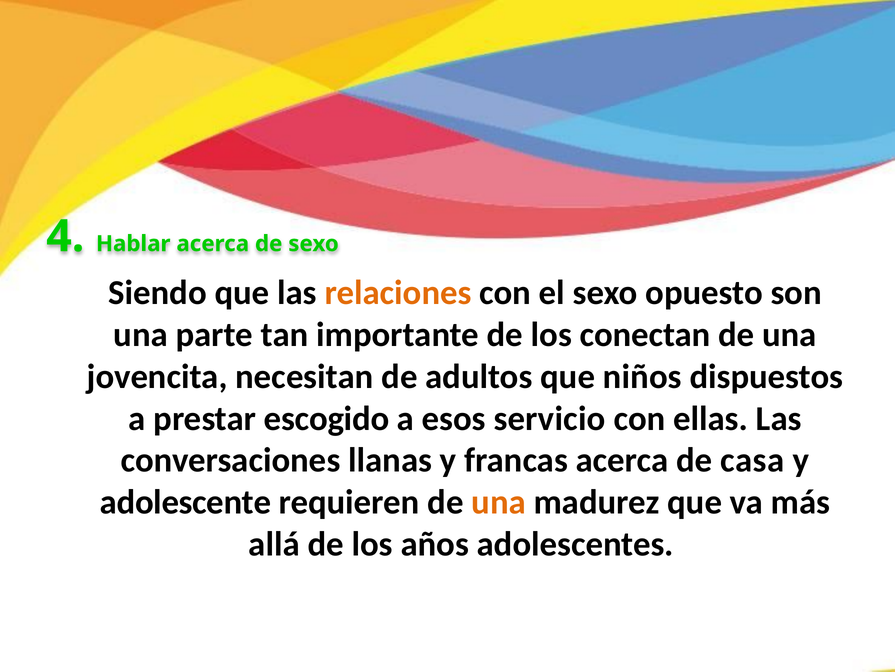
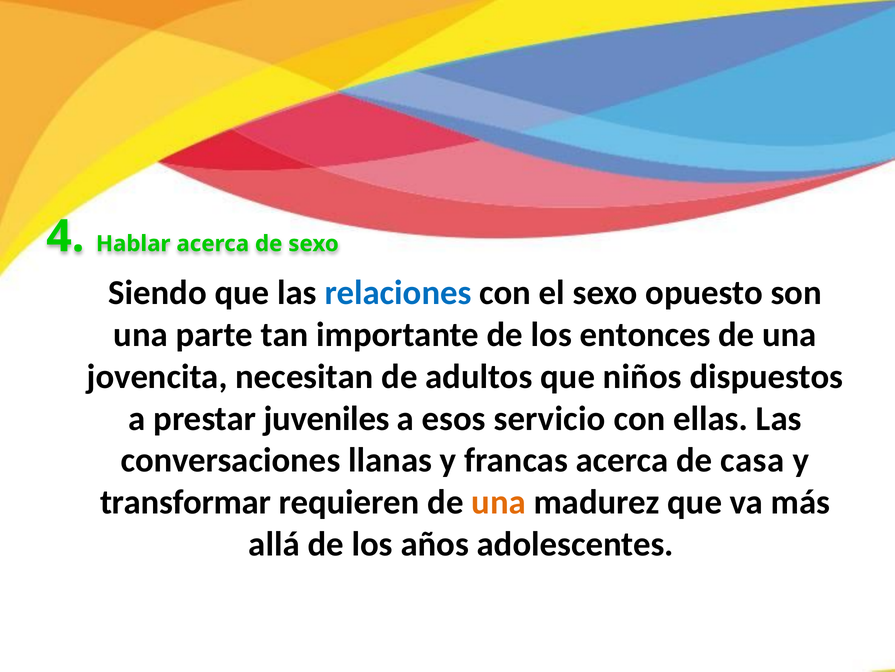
relaciones colour: orange -> blue (398, 293)
conectan: conectan -> entonces (645, 334)
escogido: escogido -> juveniles (327, 418)
adolescente: adolescente -> transformar (186, 502)
